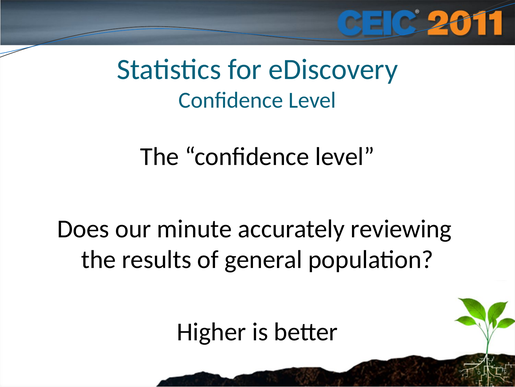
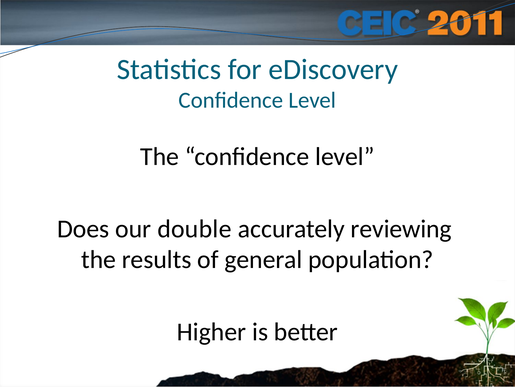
minute: minute -> double (194, 228)
